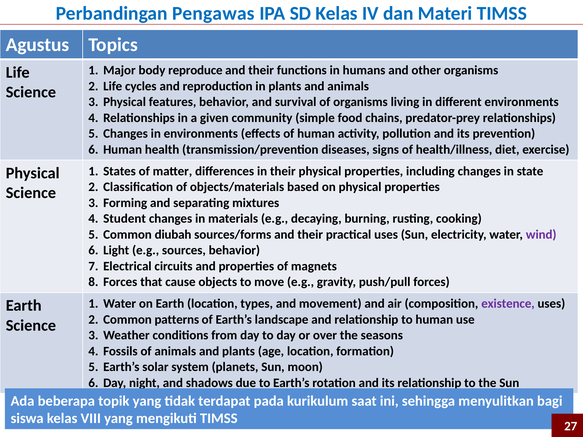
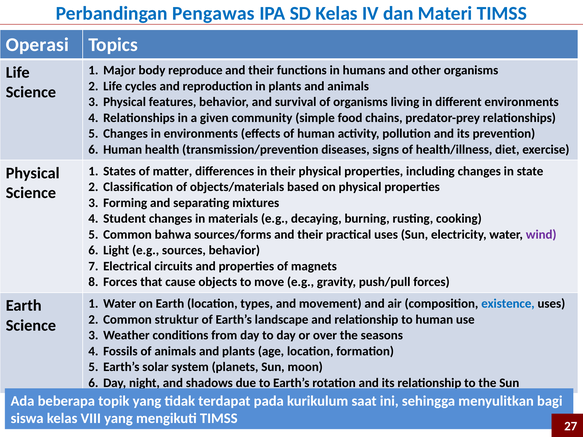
Agustus: Agustus -> Operasi (37, 45)
diubah: diubah -> bahwa (173, 235)
existence colour: purple -> blue (508, 304)
patterns: patterns -> struktur (177, 320)
